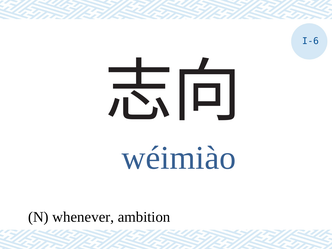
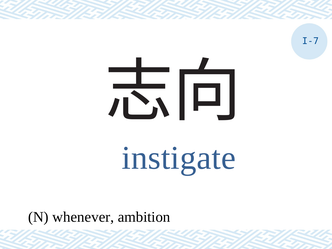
I-6: I-6 -> I-7 (310, 41)
wéimiào: wéimiào -> instigate (179, 158)
